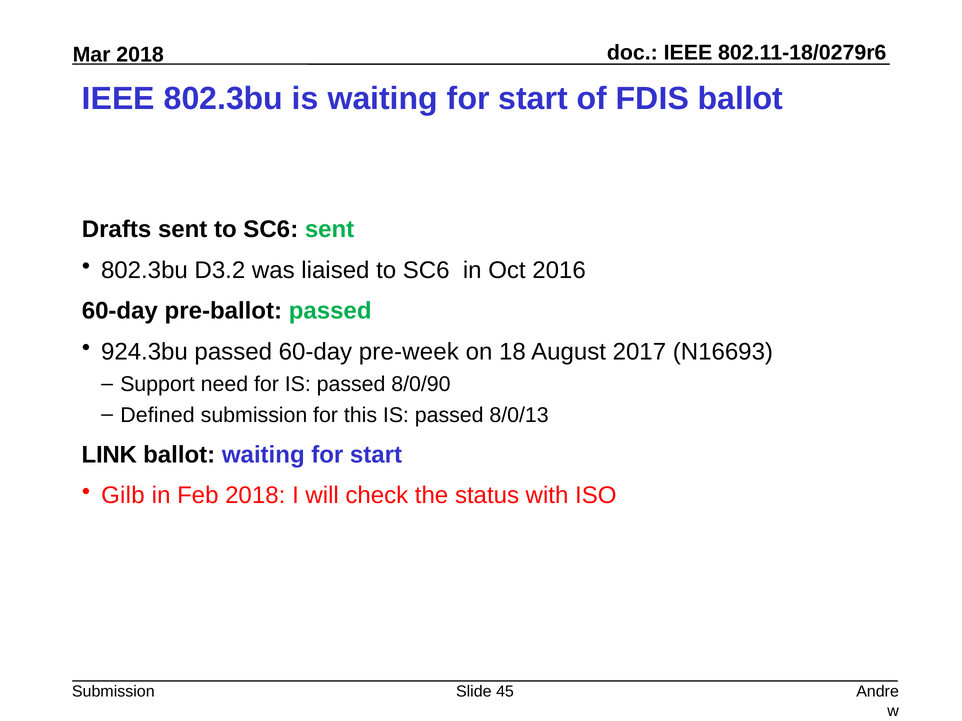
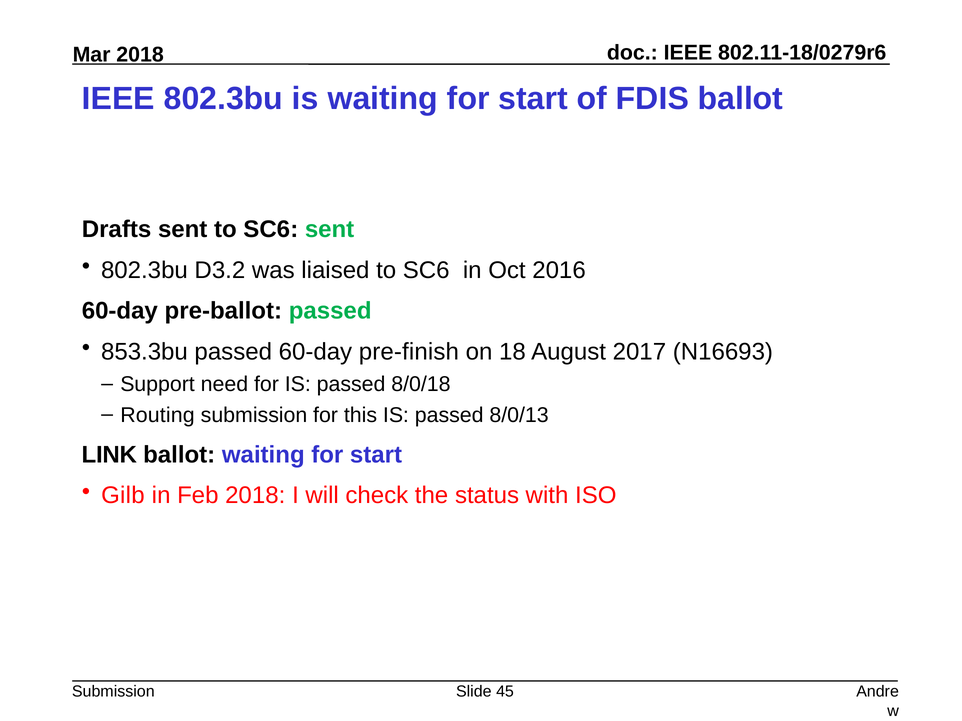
924.3bu: 924.3bu -> 853.3bu (144, 352)
pre-week: pre-week -> pre-finish (409, 352)
8/0/90: 8/0/90 -> 8/0/18 (421, 384)
Defined: Defined -> Routing (157, 415)
